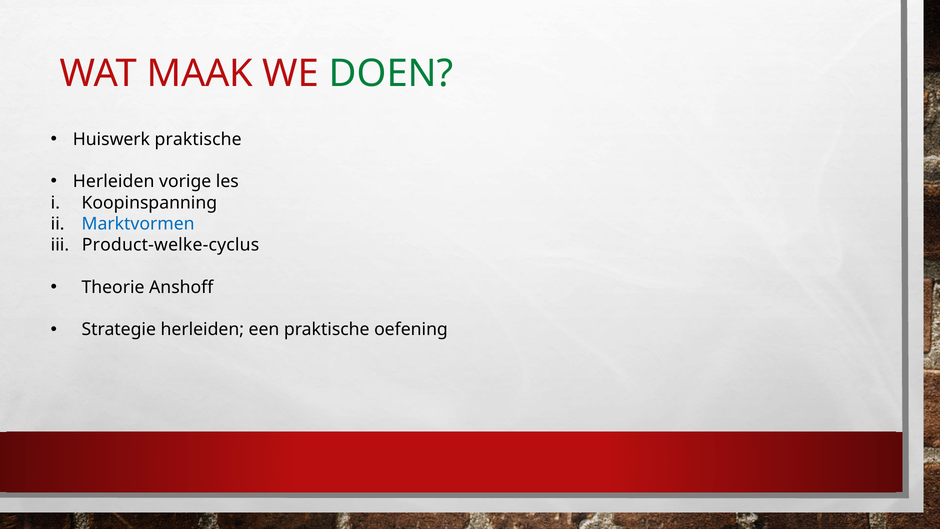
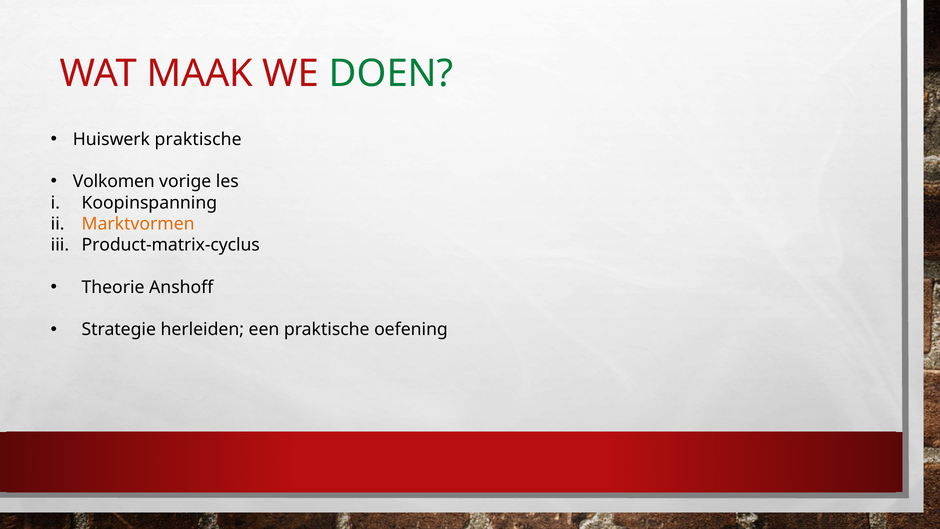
Herleiden: Herleiden -> Volkomen (114, 181)
Marktvormen colour: blue -> orange (138, 224)
Product-welke-cyclus: Product-welke-cyclus -> Product-matrix-cyclus (171, 245)
